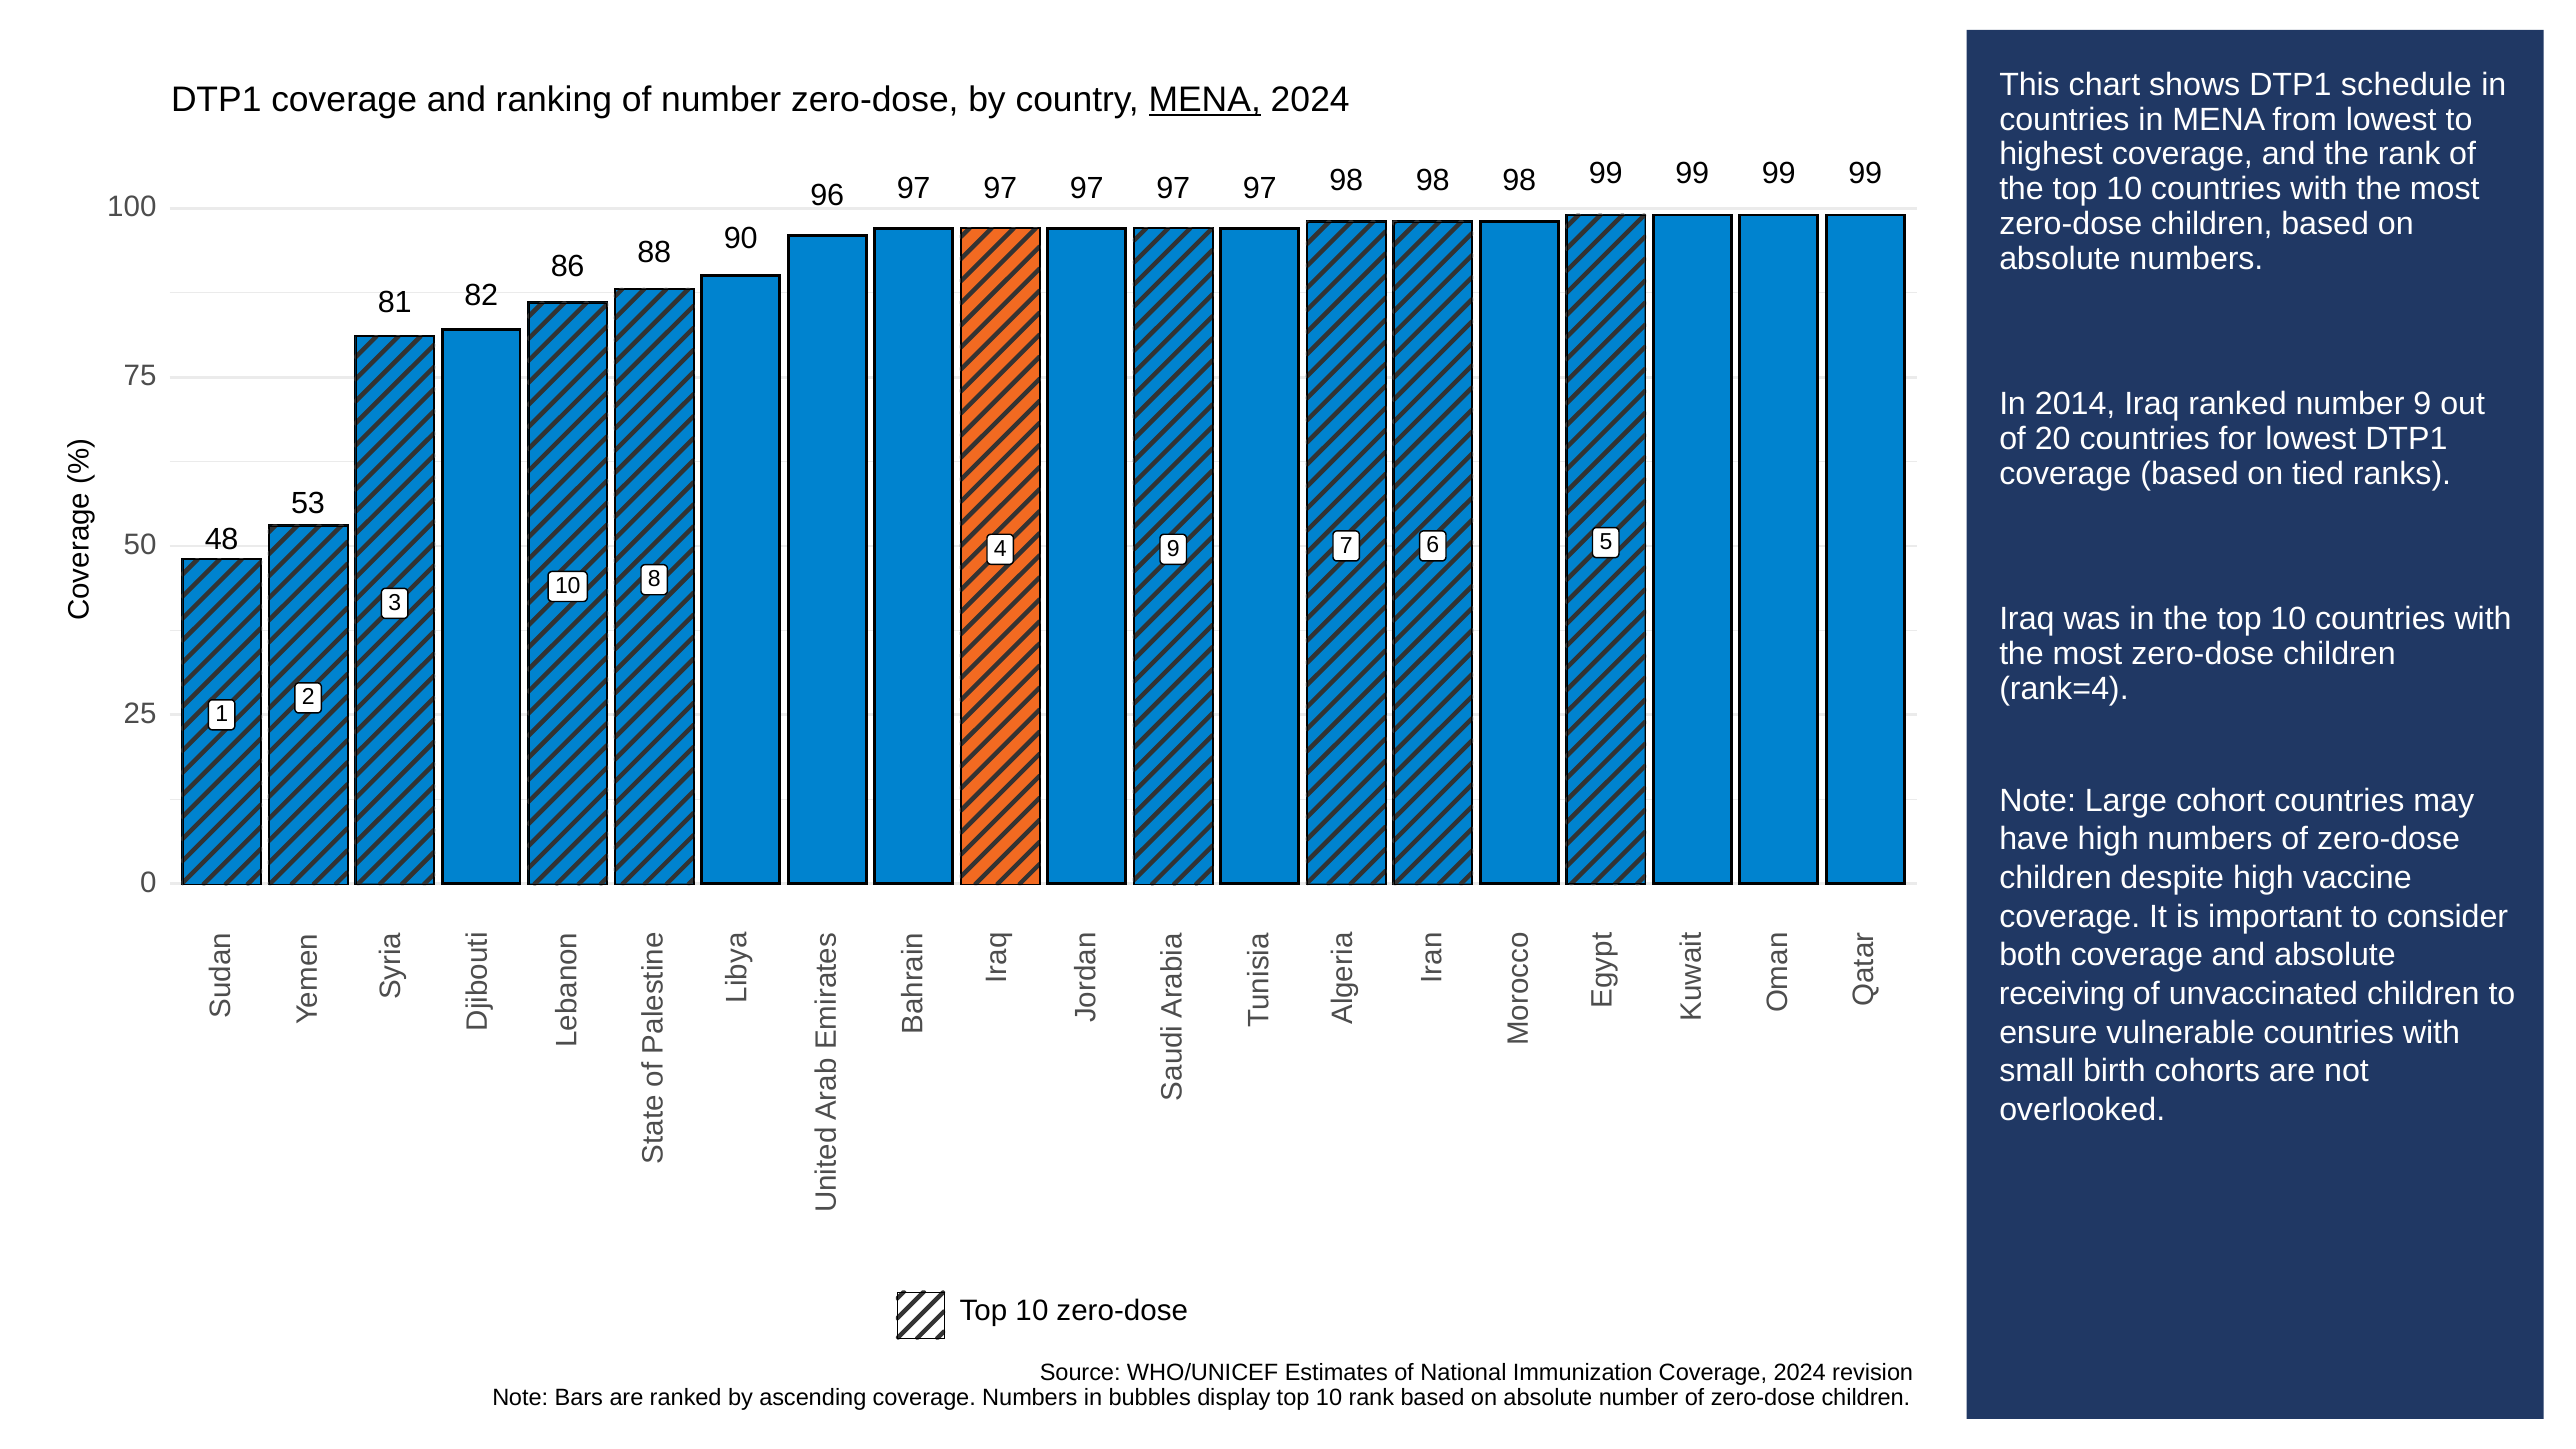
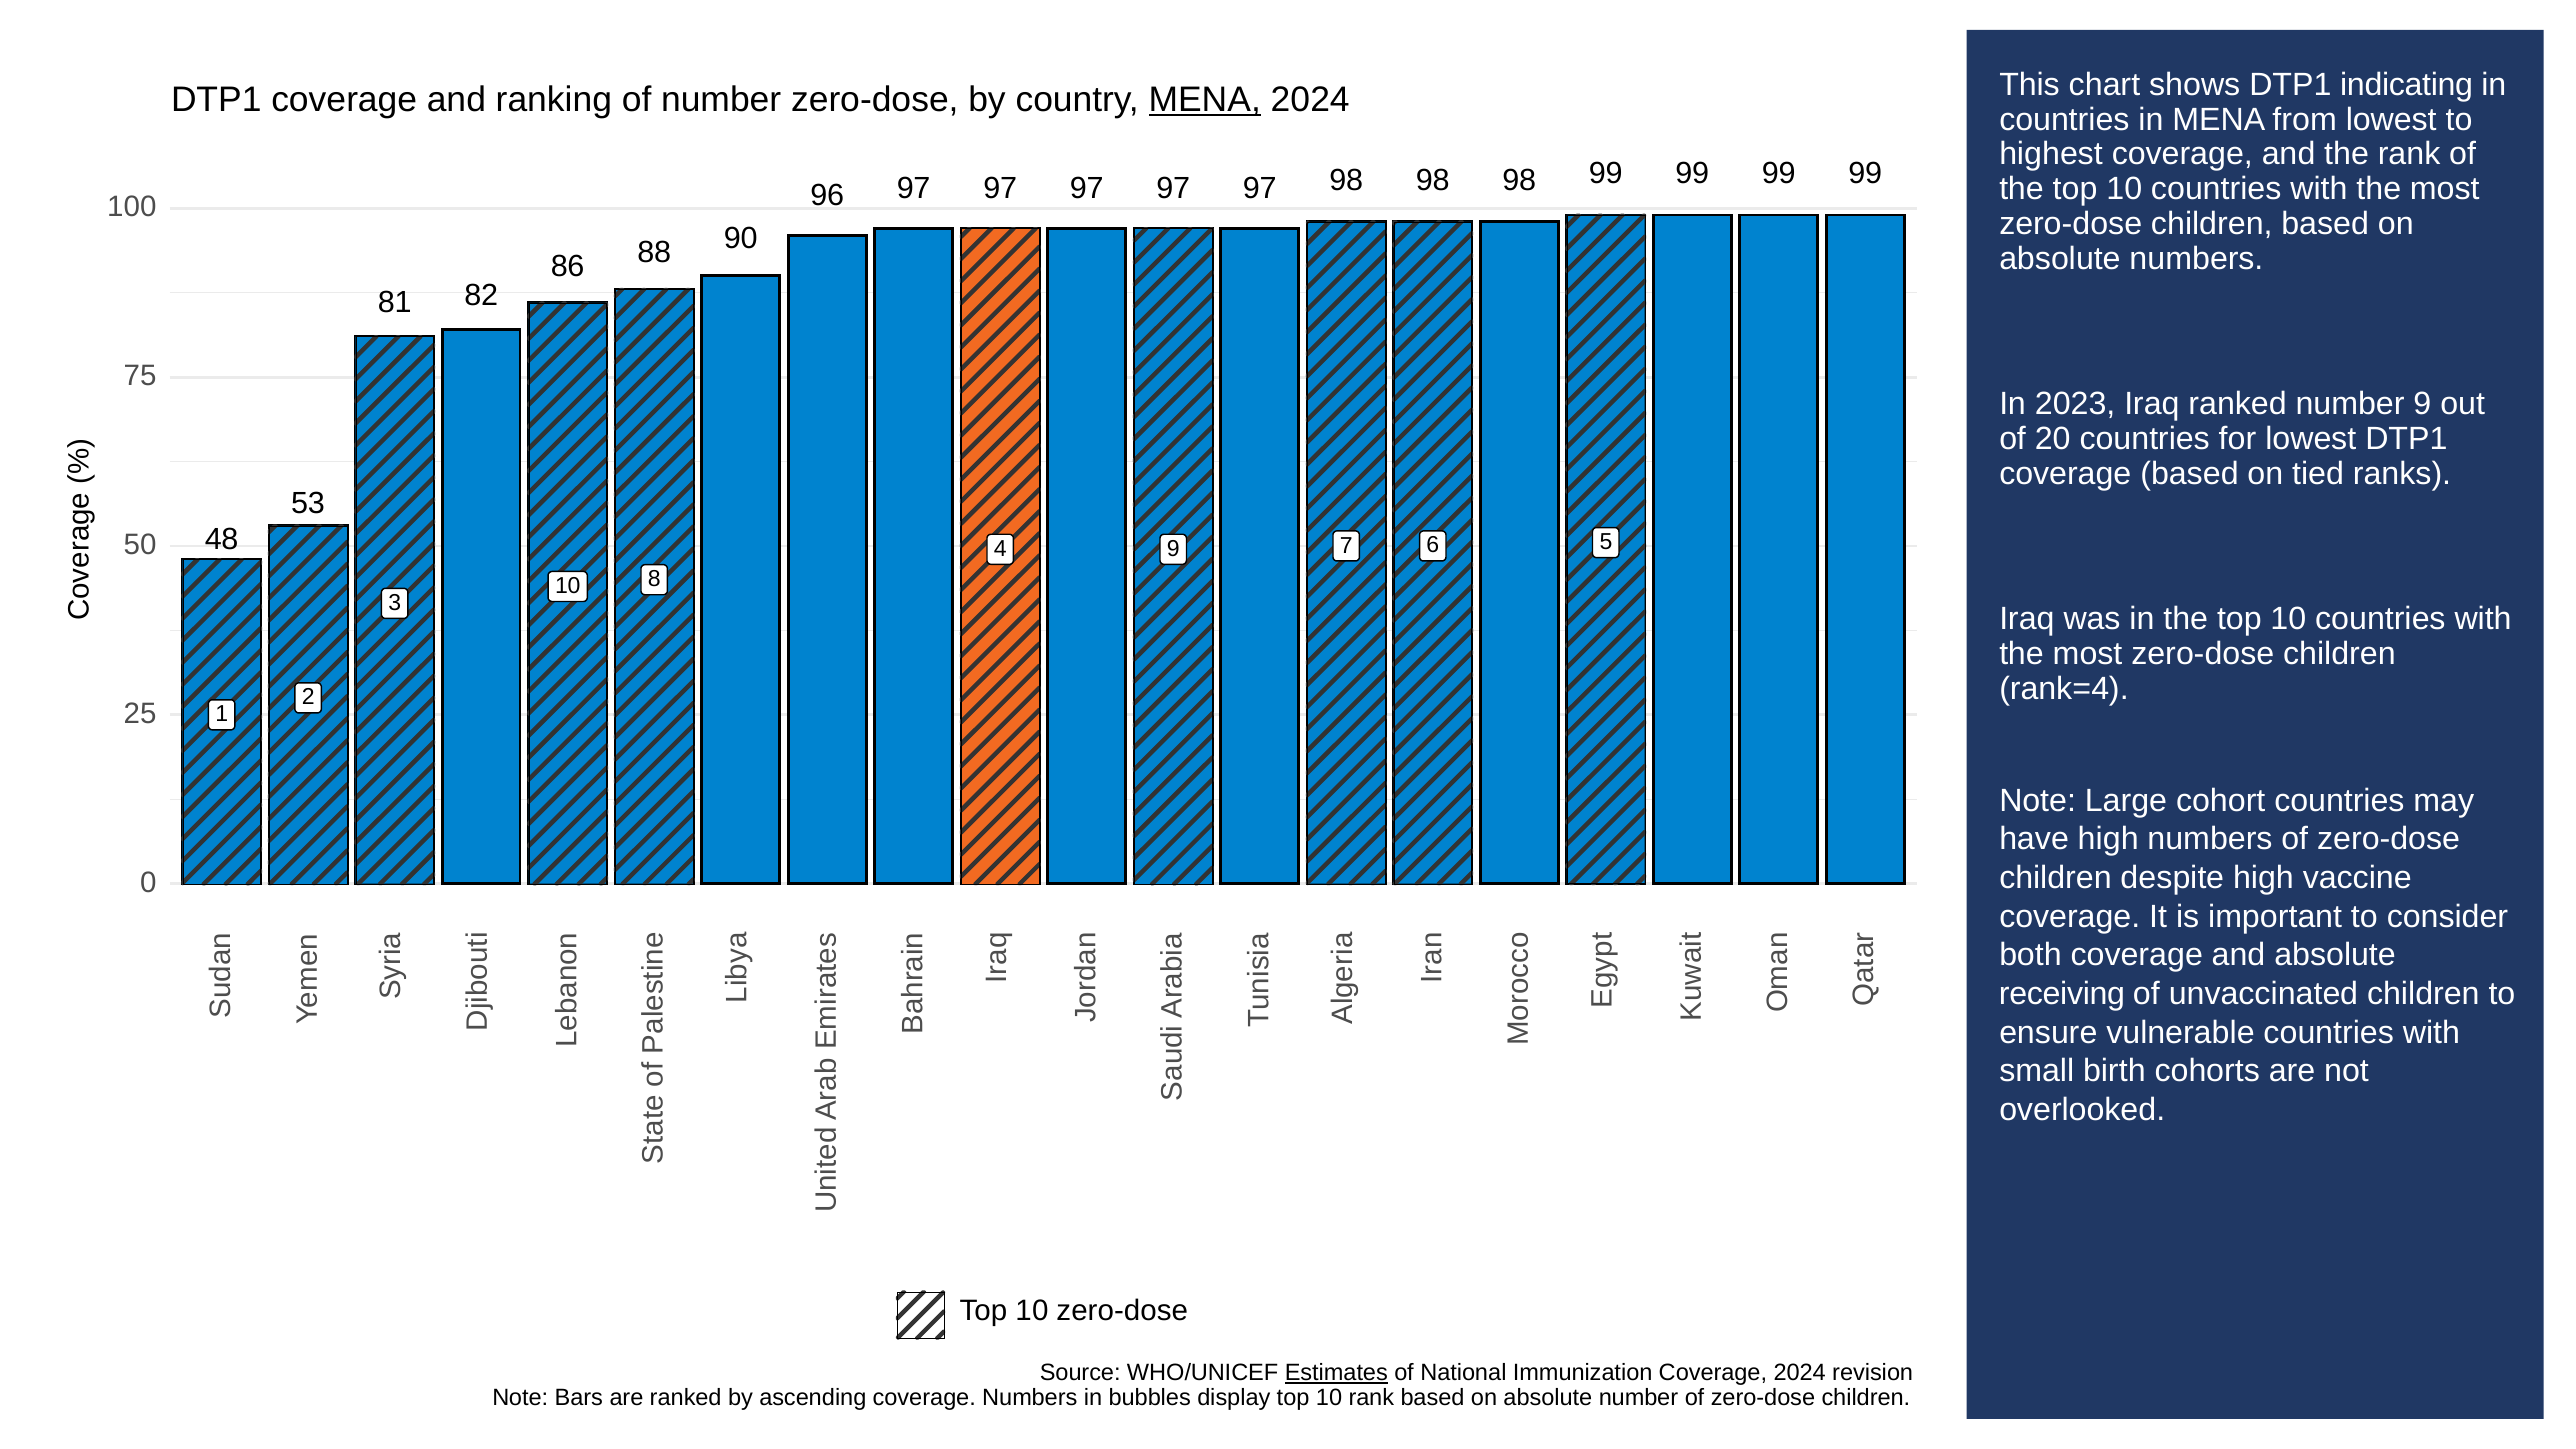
schedule: schedule -> indicating (2407, 85)
2014: 2014 -> 2023 (2075, 404)
Estimates underline: none -> present (1336, 1373)
